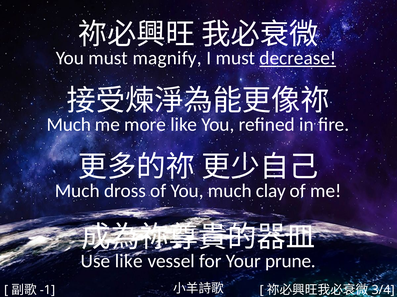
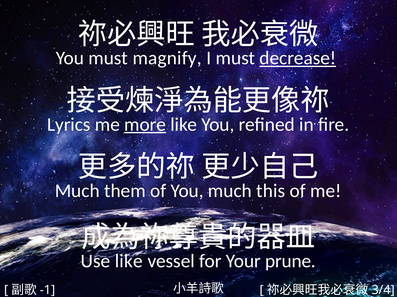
Much: Much -> Lyrics (69, 125)
more underline: none -> present (145, 125)
dross: dross -> them (125, 191)
clay: clay -> this (271, 191)
